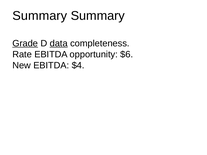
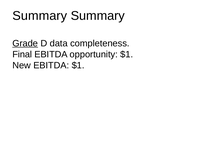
data underline: present -> none (59, 43)
Rate: Rate -> Final (22, 54)
opportunity $6: $6 -> $1 (127, 54)
EBITDA $4: $4 -> $1 (78, 65)
